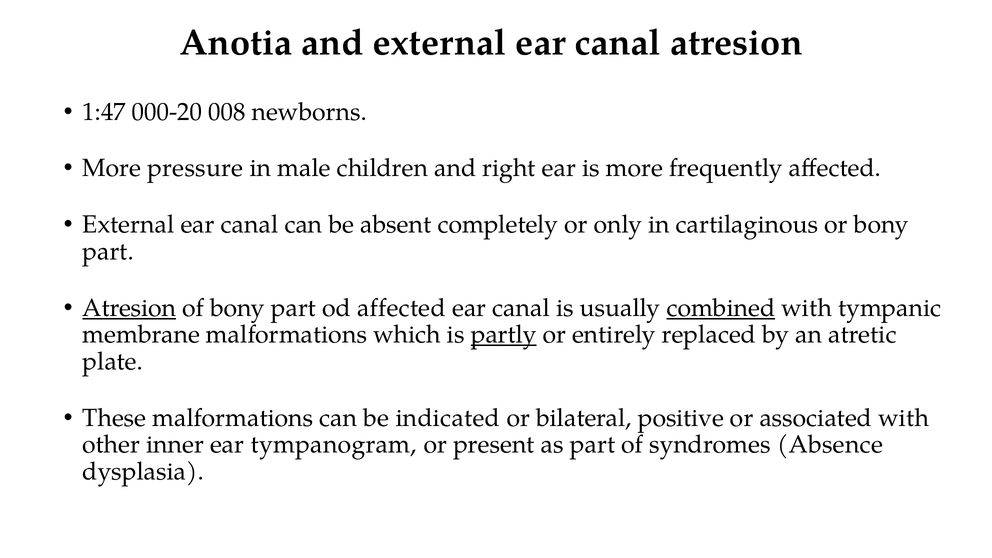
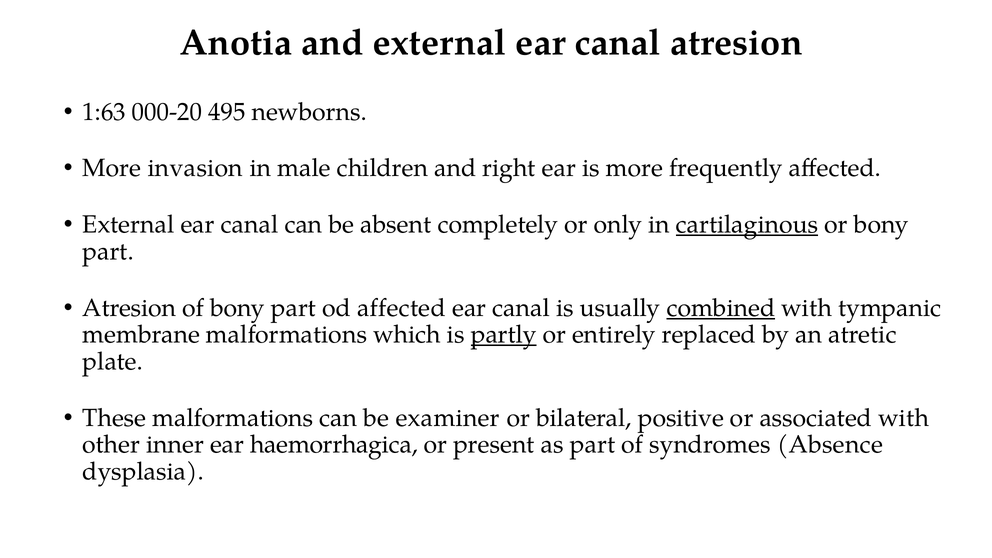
1:47: 1:47 -> 1:63 (104, 112)
008: 008 -> 495 (227, 112)
pressure: pressure -> invasion (195, 168)
cartilaginous underline: none -> present (747, 225)
Atresion underline: present -> none (129, 308)
indicated: indicated -> examiner (448, 418)
tympanogram: tympanogram -> haemorrhagica (334, 445)
